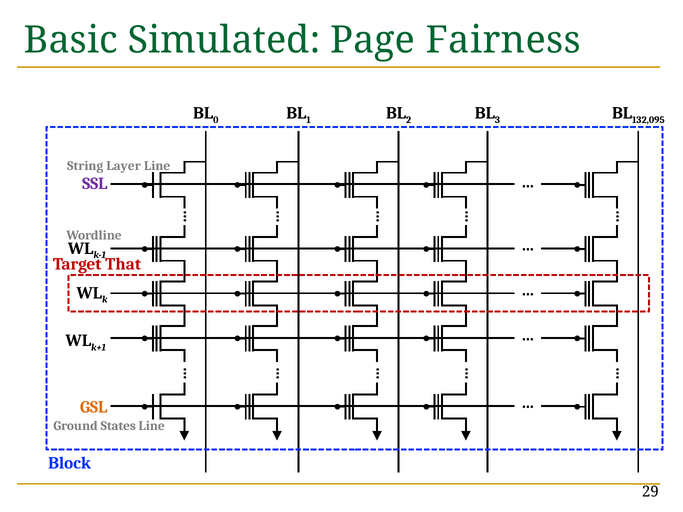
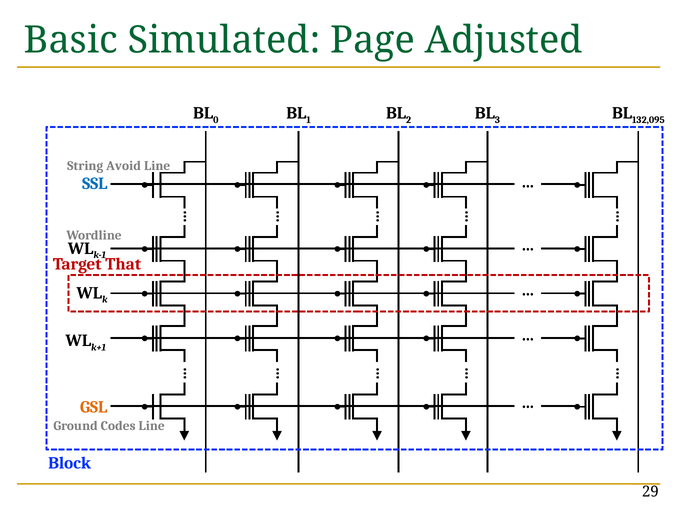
Fairness: Fairness -> Adjusted (504, 40)
Layer: Layer -> Avoid (124, 166)
SSL colour: purple -> blue (95, 184)
States: States -> Codes (118, 426)
